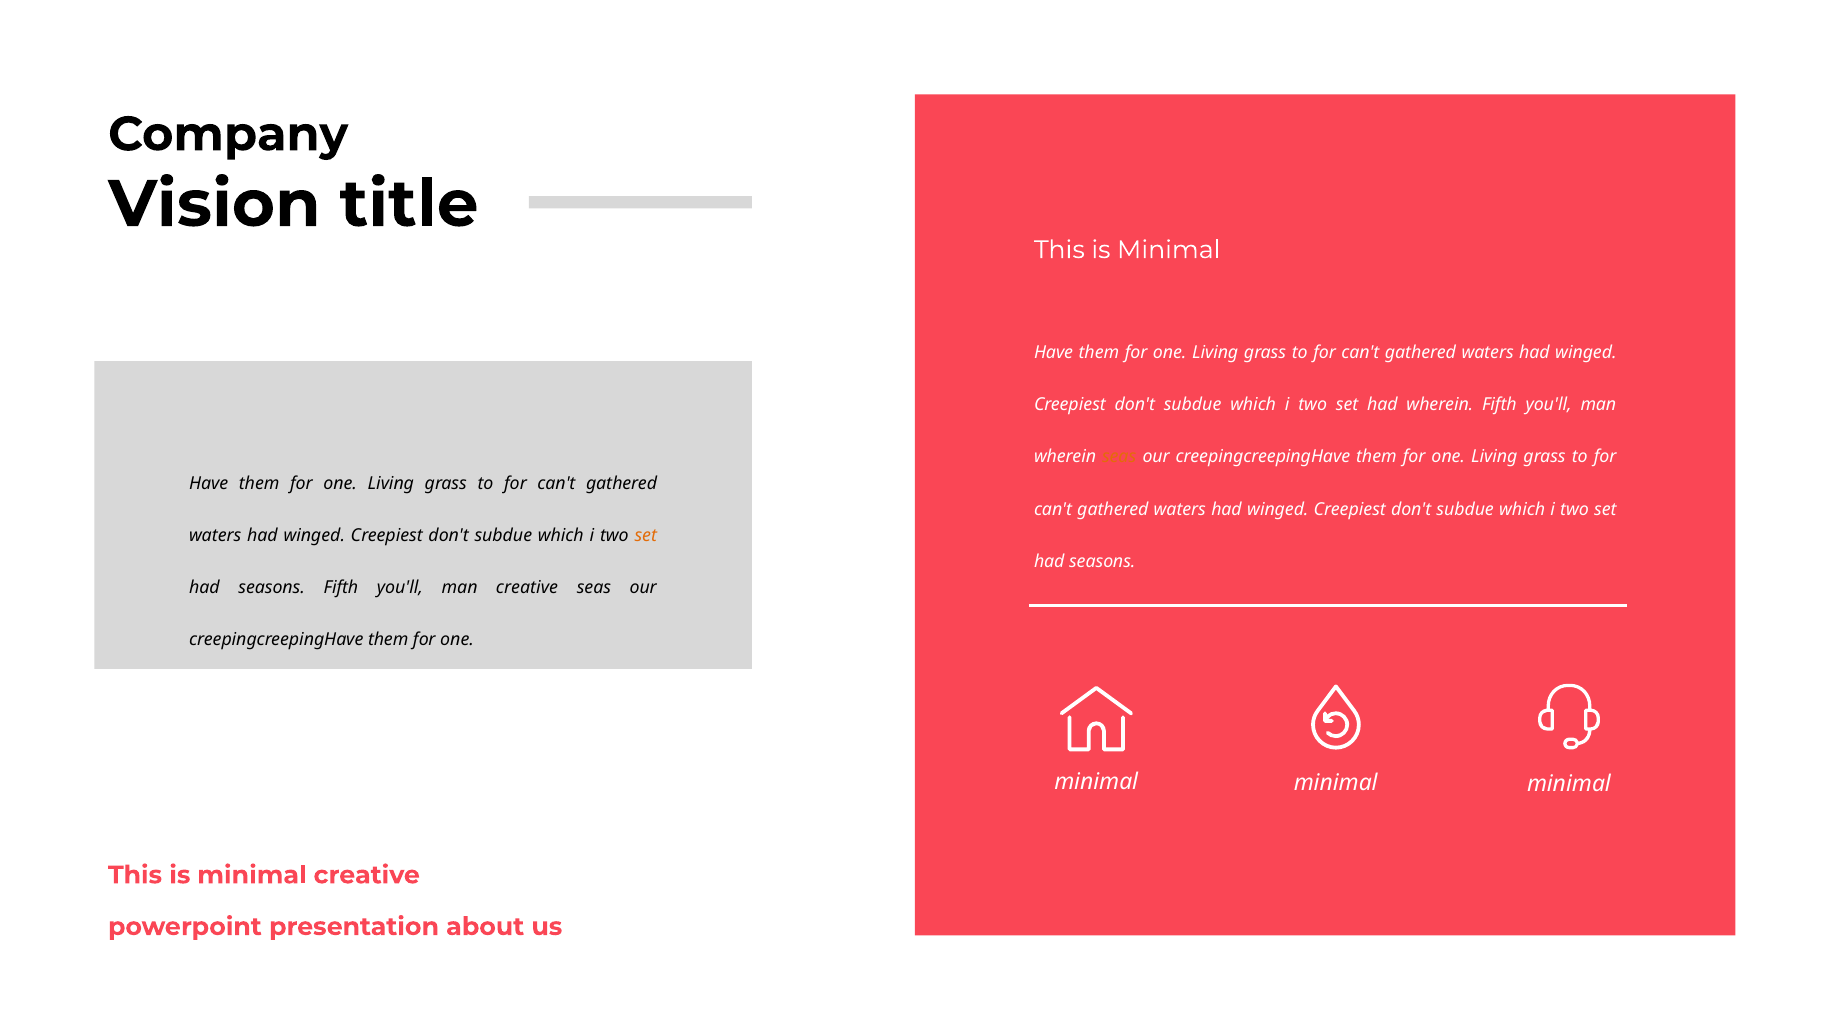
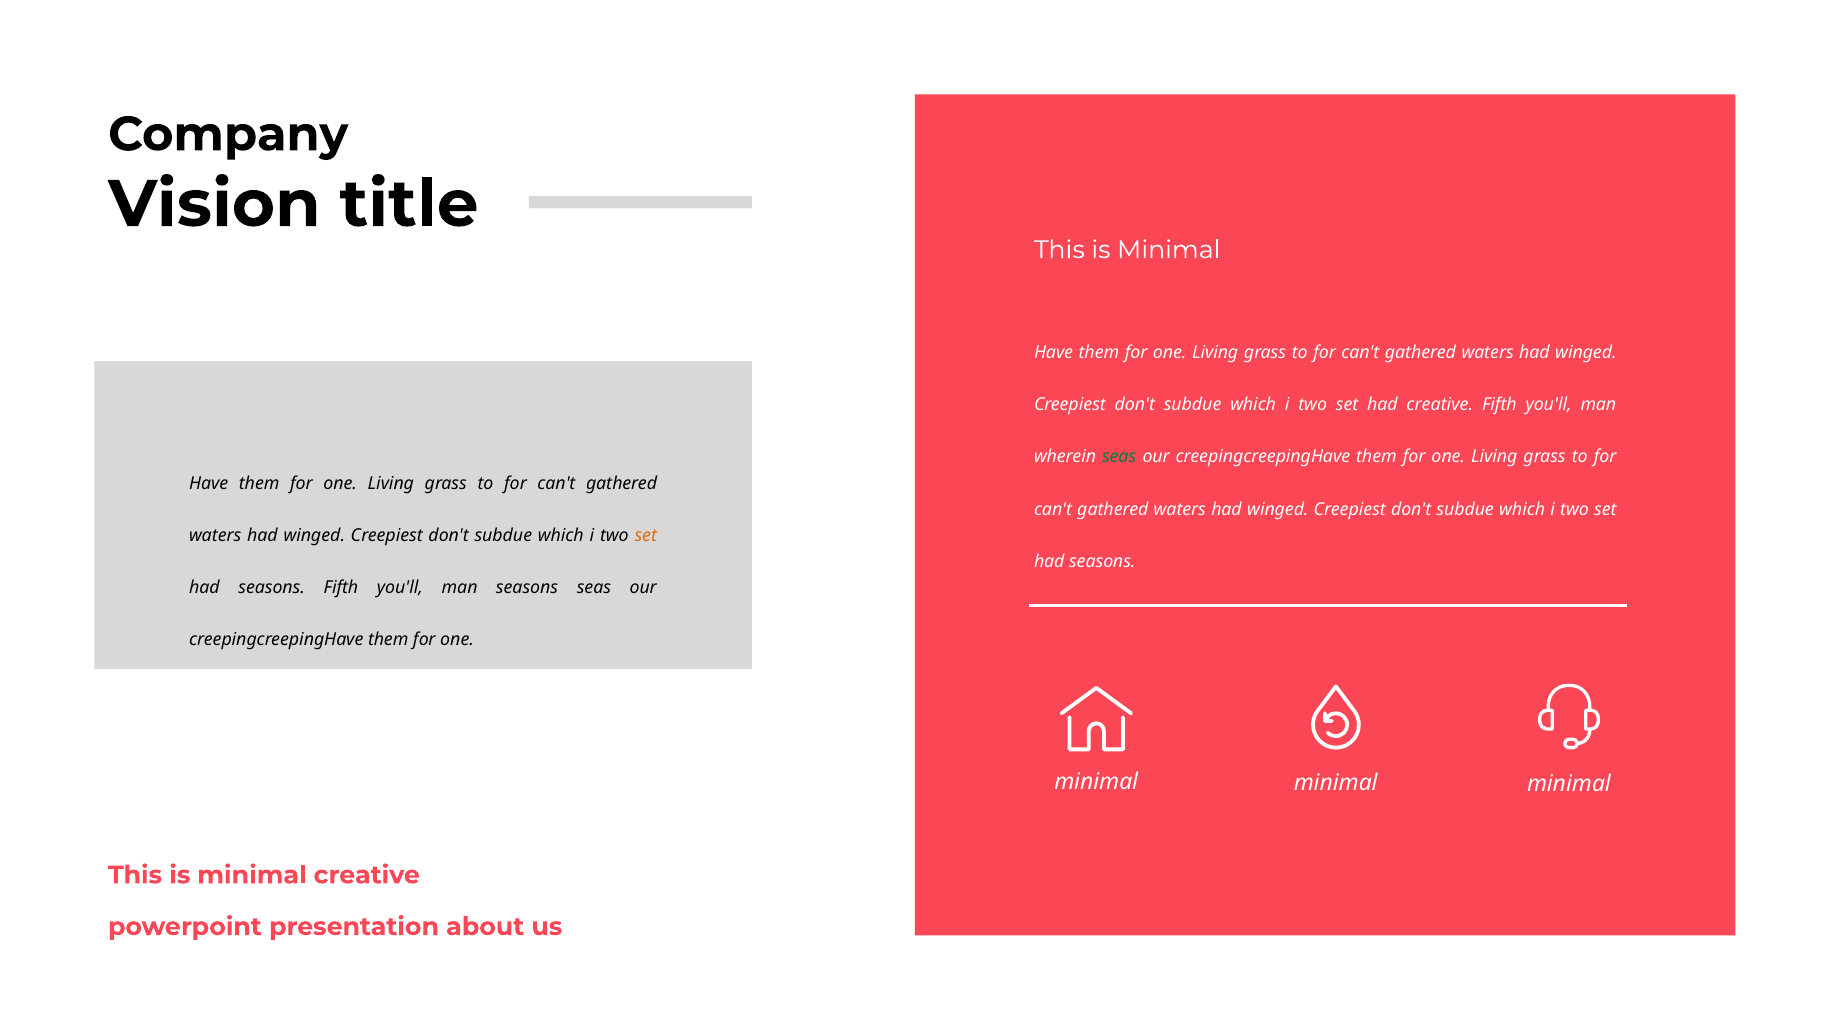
had wherein: wherein -> creative (1440, 405)
seas colour: orange -> green (1119, 457)
man creative: creative -> seasons (527, 588)
